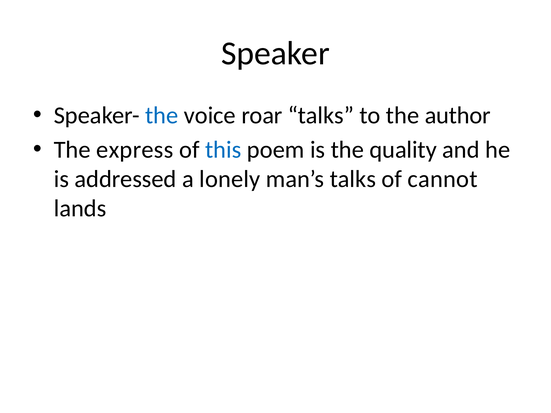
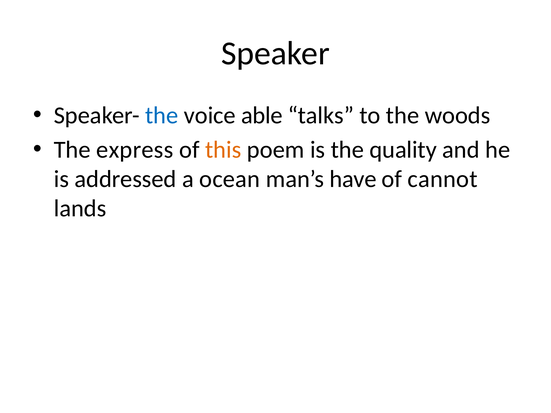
roar: roar -> able (262, 116)
author: author -> woods (458, 116)
this colour: blue -> orange (223, 150)
lonely: lonely -> ocean (230, 179)
man’s talks: talks -> have (353, 179)
